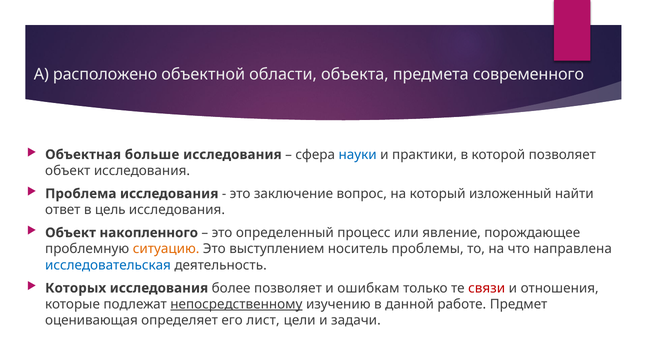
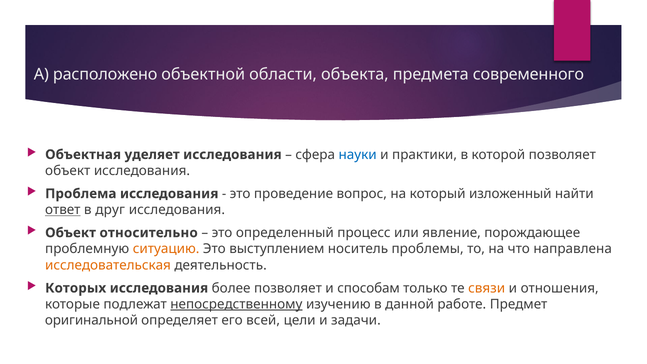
больше: больше -> уделяет (152, 155)
заключение: заключение -> проведение (294, 194)
ответ underline: none -> present (63, 210)
цель: цель -> друг (110, 210)
накопленного: накопленного -> относительно (149, 233)
исследовательская colour: blue -> orange (108, 265)
ошибкам: ошибкам -> способам (369, 288)
связи colour: red -> orange (487, 288)
оценивающая: оценивающая -> оригинальной (91, 320)
лист: лист -> всей (263, 320)
